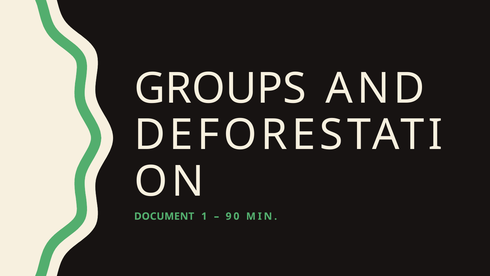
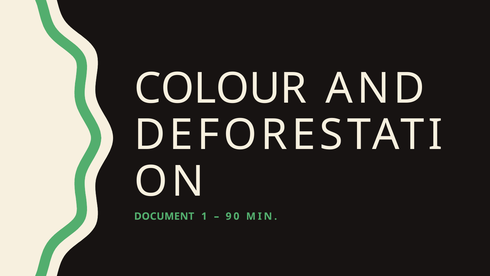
GROUPS: GROUPS -> COLOUR (220, 89)
